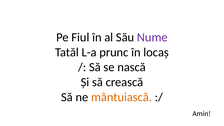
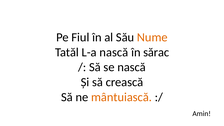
Nume colour: purple -> orange (152, 37)
L-a prunc: prunc -> nască (114, 52)
locaș: locaș -> sărac (156, 52)
